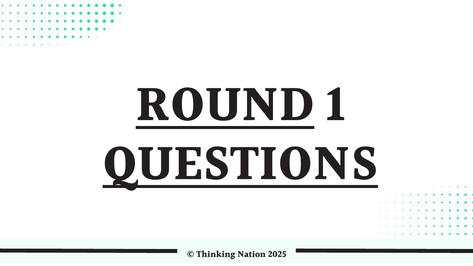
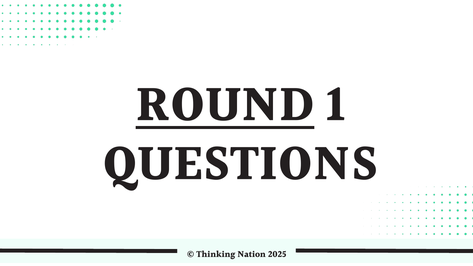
QUESTIONS underline: present -> none (240, 165)
